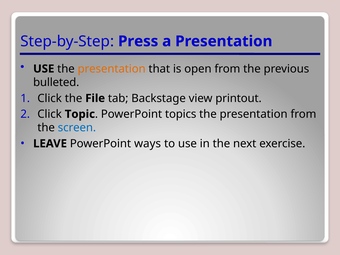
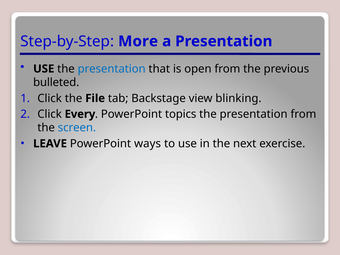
Press: Press -> More (138, 41)
presentation colour: orange -> blue (112, 69)
printout: printout -> blinking (238, 98)
Topic: Topic -> Every (80, 114)
